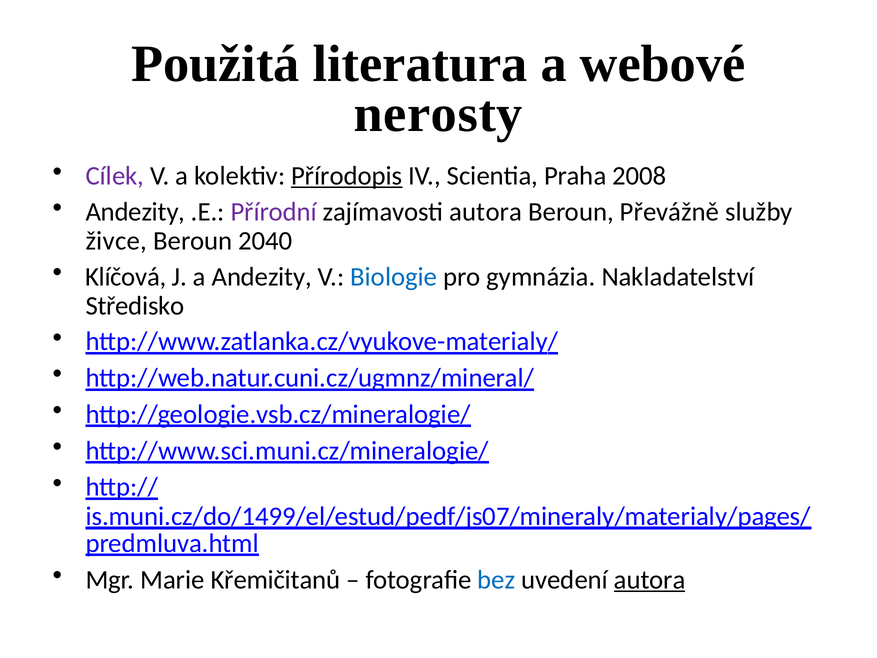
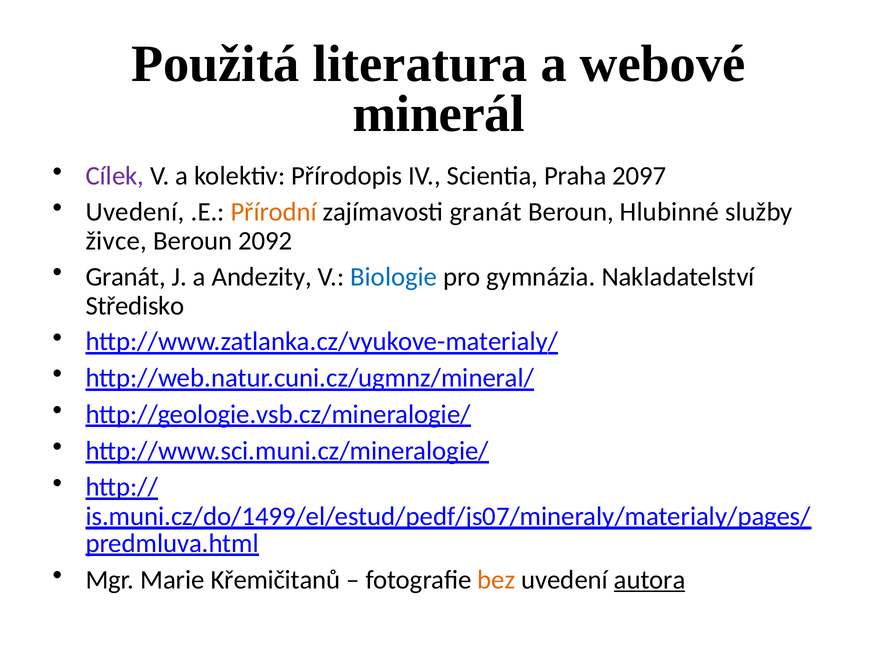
nerosty: nerosty -> minerál (439, 114)
Přírodopis underline: present -> none (347, 176)
2008: 2008 -> 2097 (639, 176)
Andezity: Andezity -> Uvedení (135, 212)
Přírodní colour: purple -> orange (274, 212)
zajímavosti autora: autora -> granát (486, 212)
Převážně: Převážně -> Hlubinné (670, 212)
2040: 2040 -> 2092 (265, 241)
Klíčová: Klíčová -> Granát (126, 277)
bez colour: blue -> orange (496, 579)
